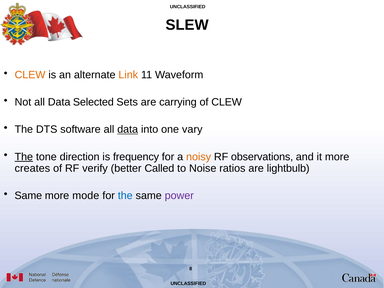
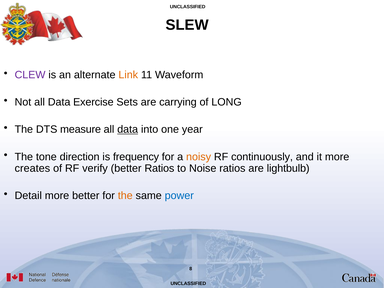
CLEW colour: orange -> purple (30, 75)
Selected: Selected -> Exercise (93, 102)
of CLEW: CLEW -> LONG (227, 102)
software: software -> measure (81, 129)
vary: vary -> year (192, 129)
The underline: present -> none (24, 157)
observations: observations -> continuously (262, 157)
better Called: Called -> Ratios (159, 168)
Same: Same -> Detail (28, 196)
more mode: mode -> better (86, 196)
the colour: blue -> orange (125, 196)
power colour: purple -> blue (179, 196)
